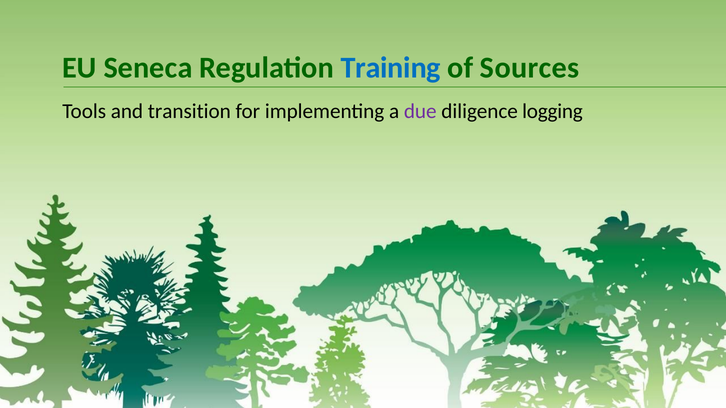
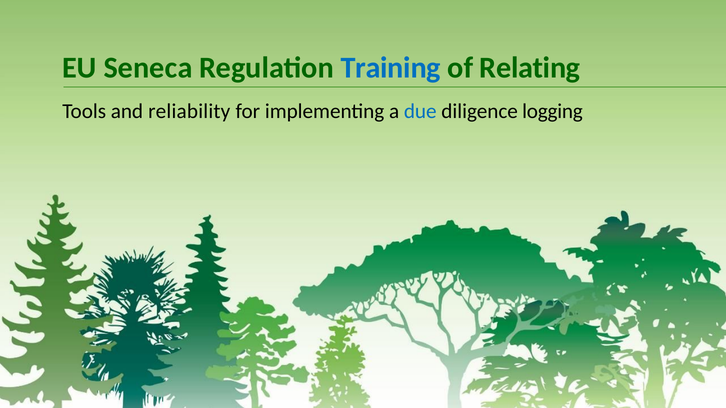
Sources: Sources -> Relating (530, 68)
transition: transition -> reliability (189, 111)
due colour: purple -> blue (420, 111)
